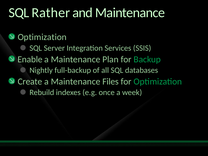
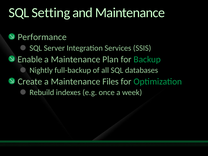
Rather: Rather -> Setting (51, 13)
Optimization: Optimization -> Performance (42, 37)
